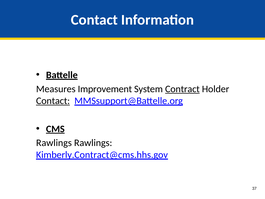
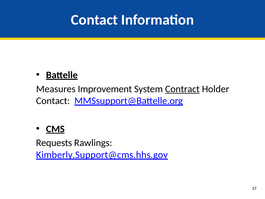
Contact underline: present -> none (53, 101)
Rawlings: Rawlings -> Requests (54, 143)
Kimberly.Contract@cms.hhs.gov: Kimberly.Contract@cms.hhs.gov -> Kimberly.Support@cms.hhs.gov (102, 155)
